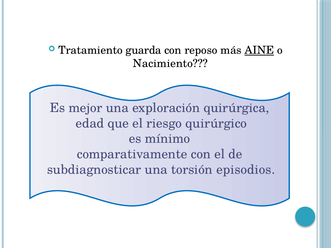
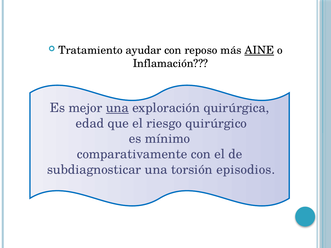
guarda: guarda -> ayudar (144, 50)
Nacimiento: Nacimiento -> Inflamación (170, 64)
una underline: none -> present (117, 108)
